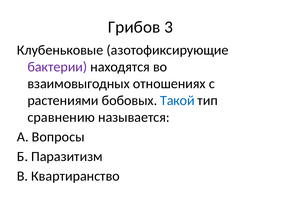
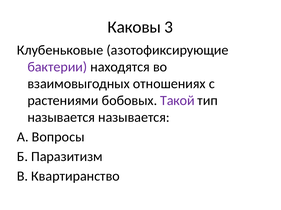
Грибов: Грибов -> Каковы (134, 27)
Такой colour: blue -> purple (177, 101)
сравнению: сравнению -> называется (61, 118)
